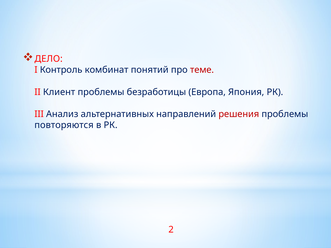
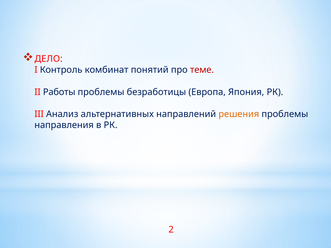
Клиент: Клиент -> Работы (59, 92)
решения colour: red -> orange (239, 114)
повторяются: повторяются -> направления (64, 125)
